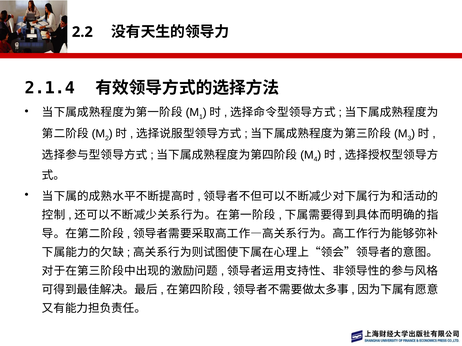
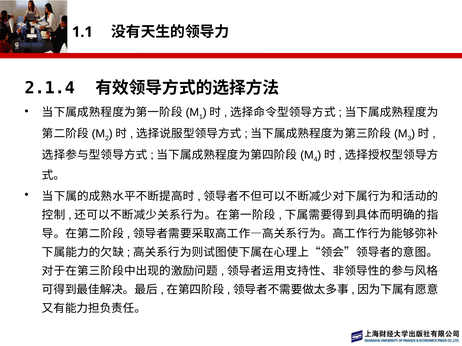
2.2: 2.2 -> 1.1 (82, 32)
